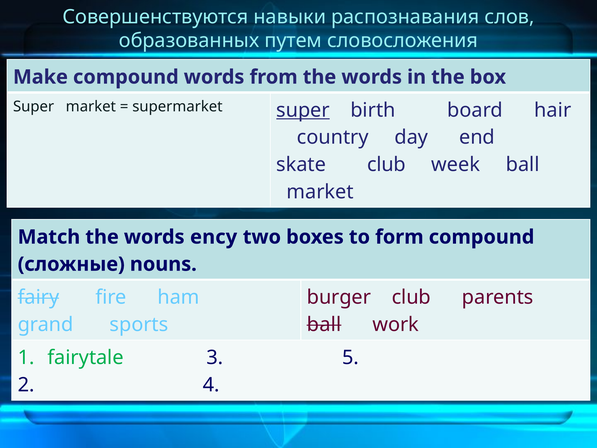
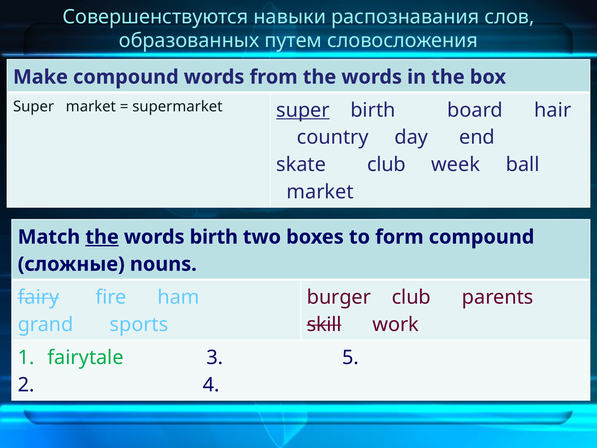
the underline: none -> present (102, 237)
words ency: ency -> birth (214, 237)
ball: ball -> skill (324, 324)
